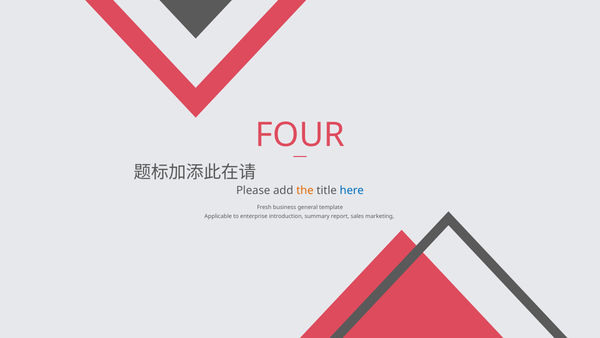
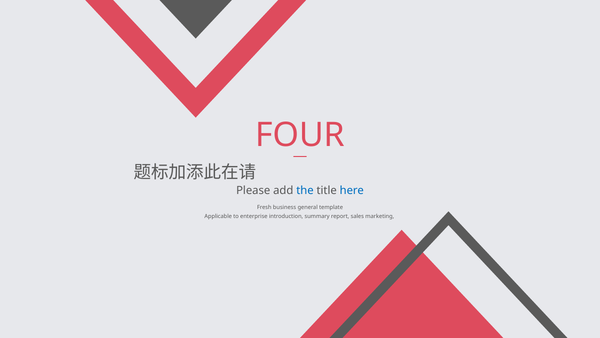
the colour: orange -> blue (305, 190)
